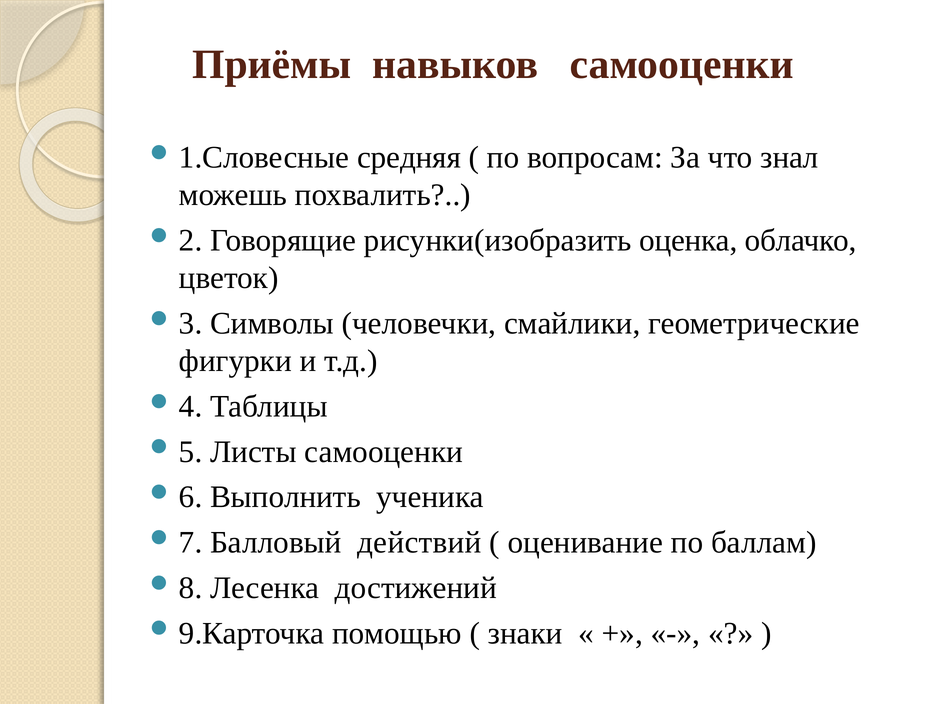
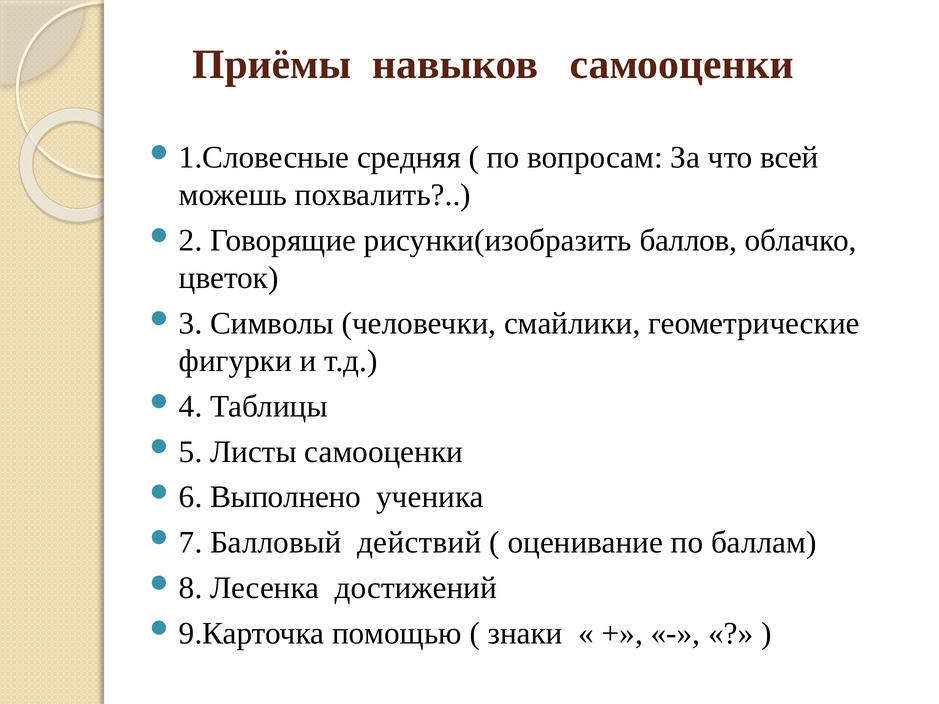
знал: знал -> всей (789, 158)
оценка: оценка -> баллов (688, 241)
Выполнить: Выполнить -> Выполнено (286, 497)
